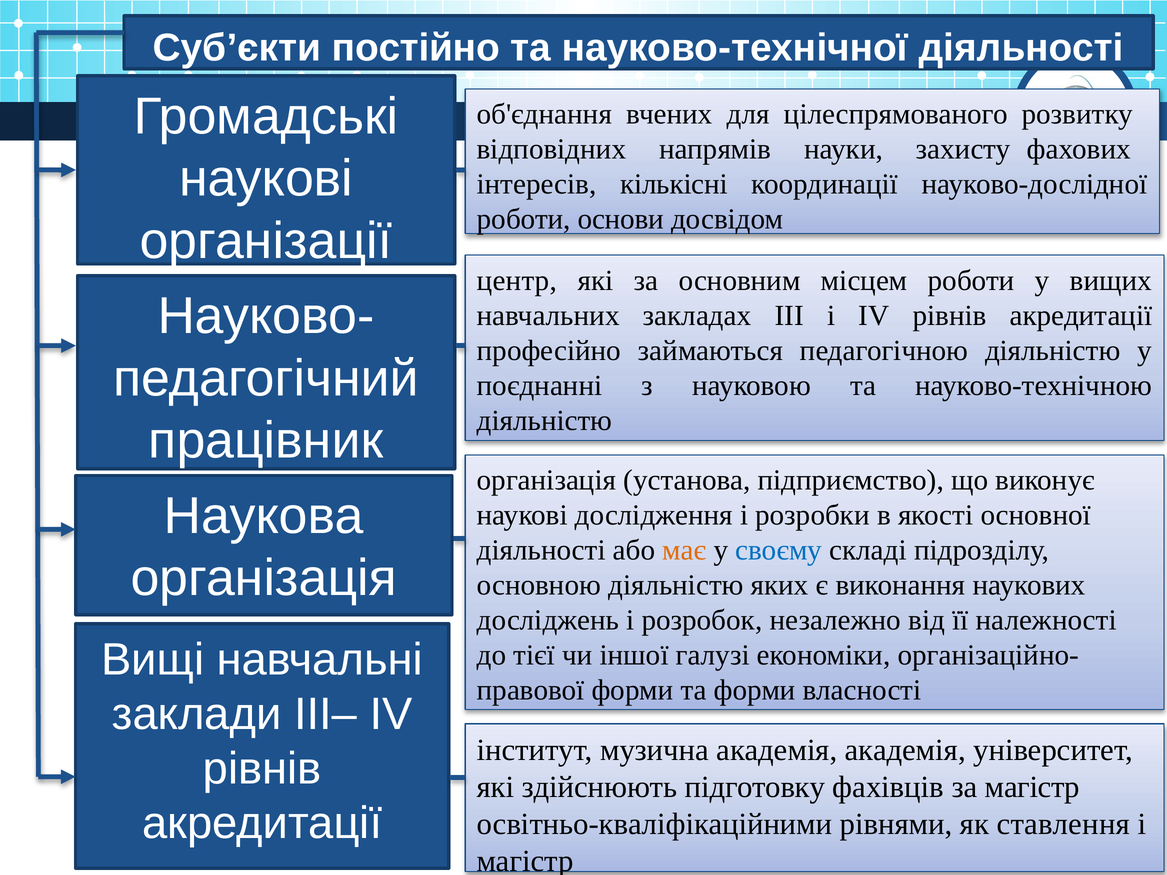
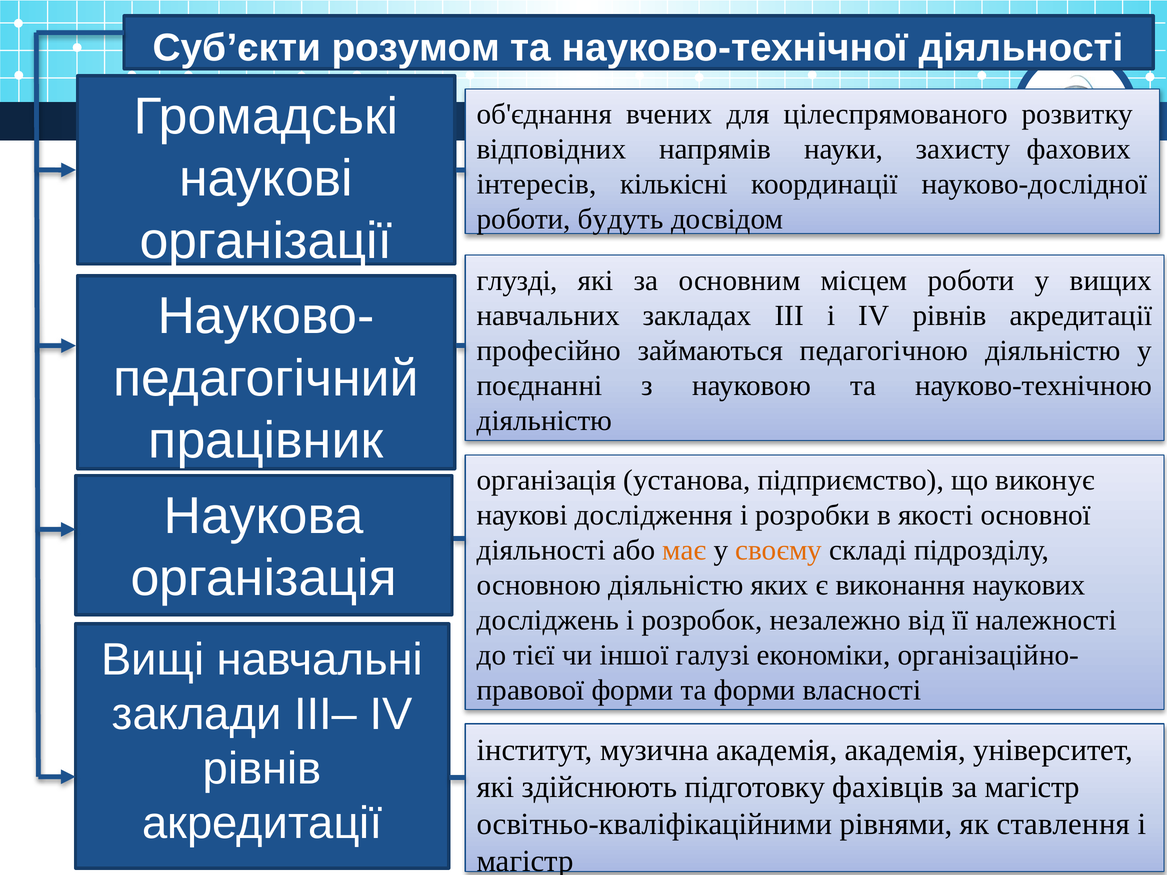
постійно: постійно -> розумом (416, 48)
основи: основи -> будуть (621, 219)
центр: центр -> глузді (517, 281)
своєму colour: blue -> orange (779, 550)
